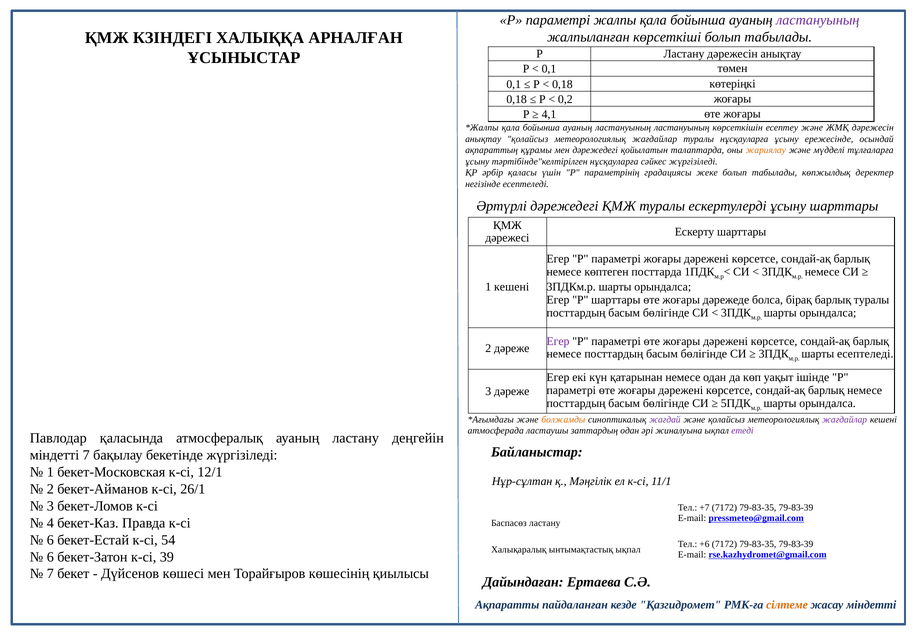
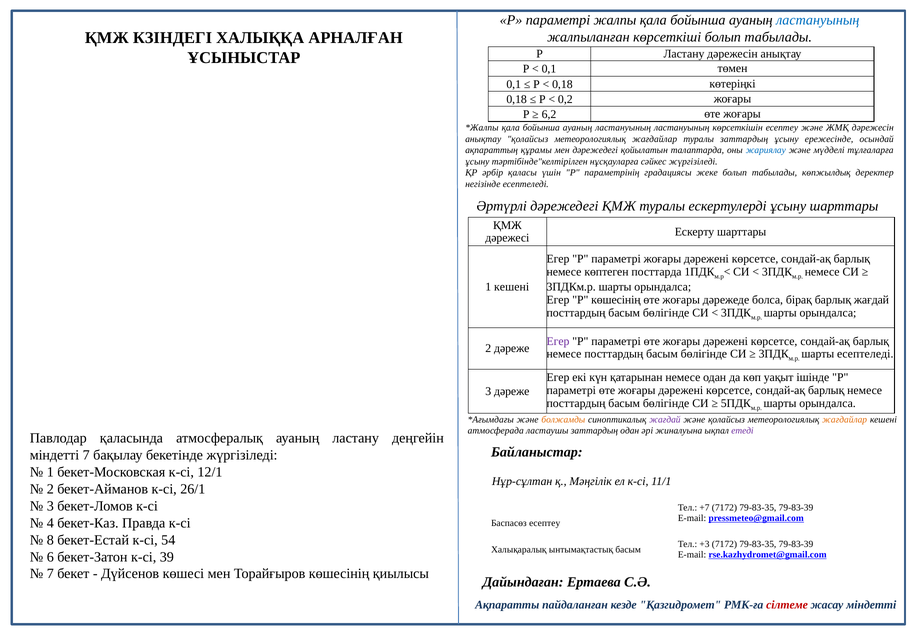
ластануының colour: purple -> blue (818, 20)
4,1: 4,1 -> 6,2 (549, 114)
туралы нұсқауларға: нұсқауларға -> заттардың (744, 139)
жариялау colour: orange -> blue (766, 150)
P шарттары: шарттары -> көшесінің (616, 300)
барлық туралы: туралы -> жағдай (872, 300)
жағдайлар colour: purple -> orange (845, 419)
Баспасөз ластану: ластану -> есептеу (545, 523)
6: 6 -> 8 (50, 540)
+6: +6 -> +3 (704, 544)
ынтымақтастық ықпал: ықпал -> басым (628, 549)
сілтеме colour: orange -> red (787, 605)
